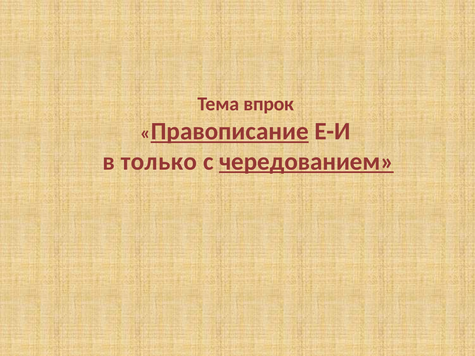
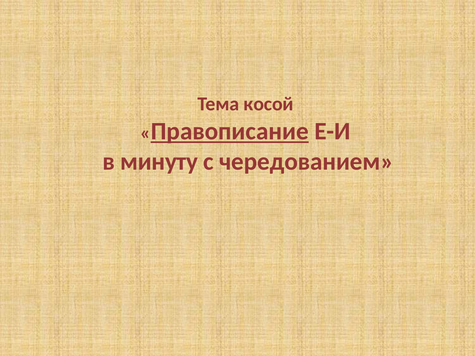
впрок: впрок -> косой (269, 104)
только: только -> минуту (159, 162)
чередованием underline: present -> none (306, 162)
